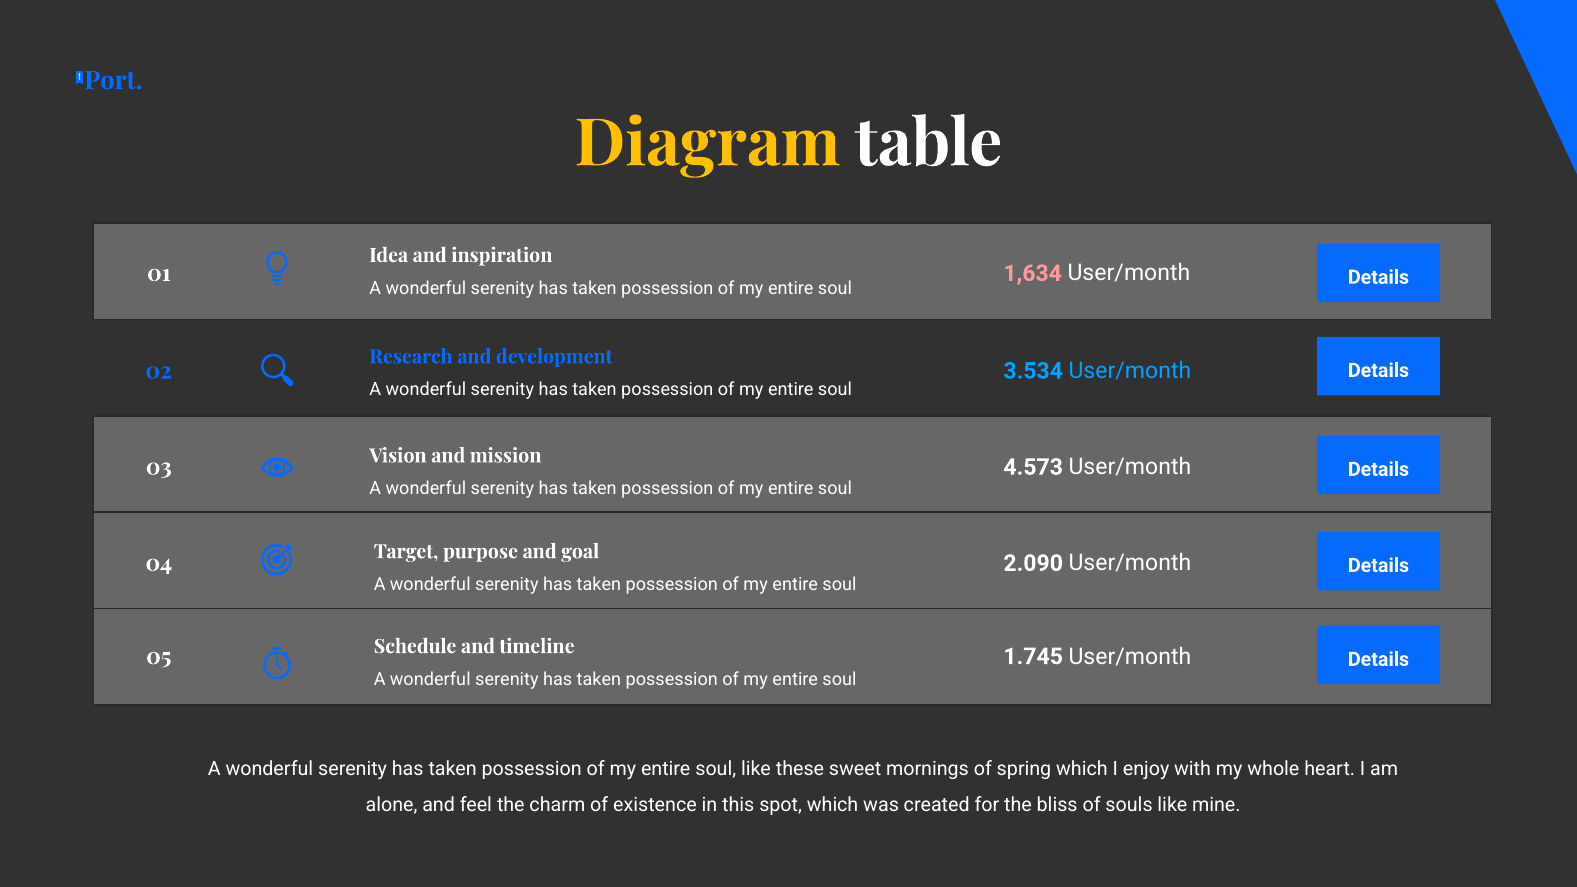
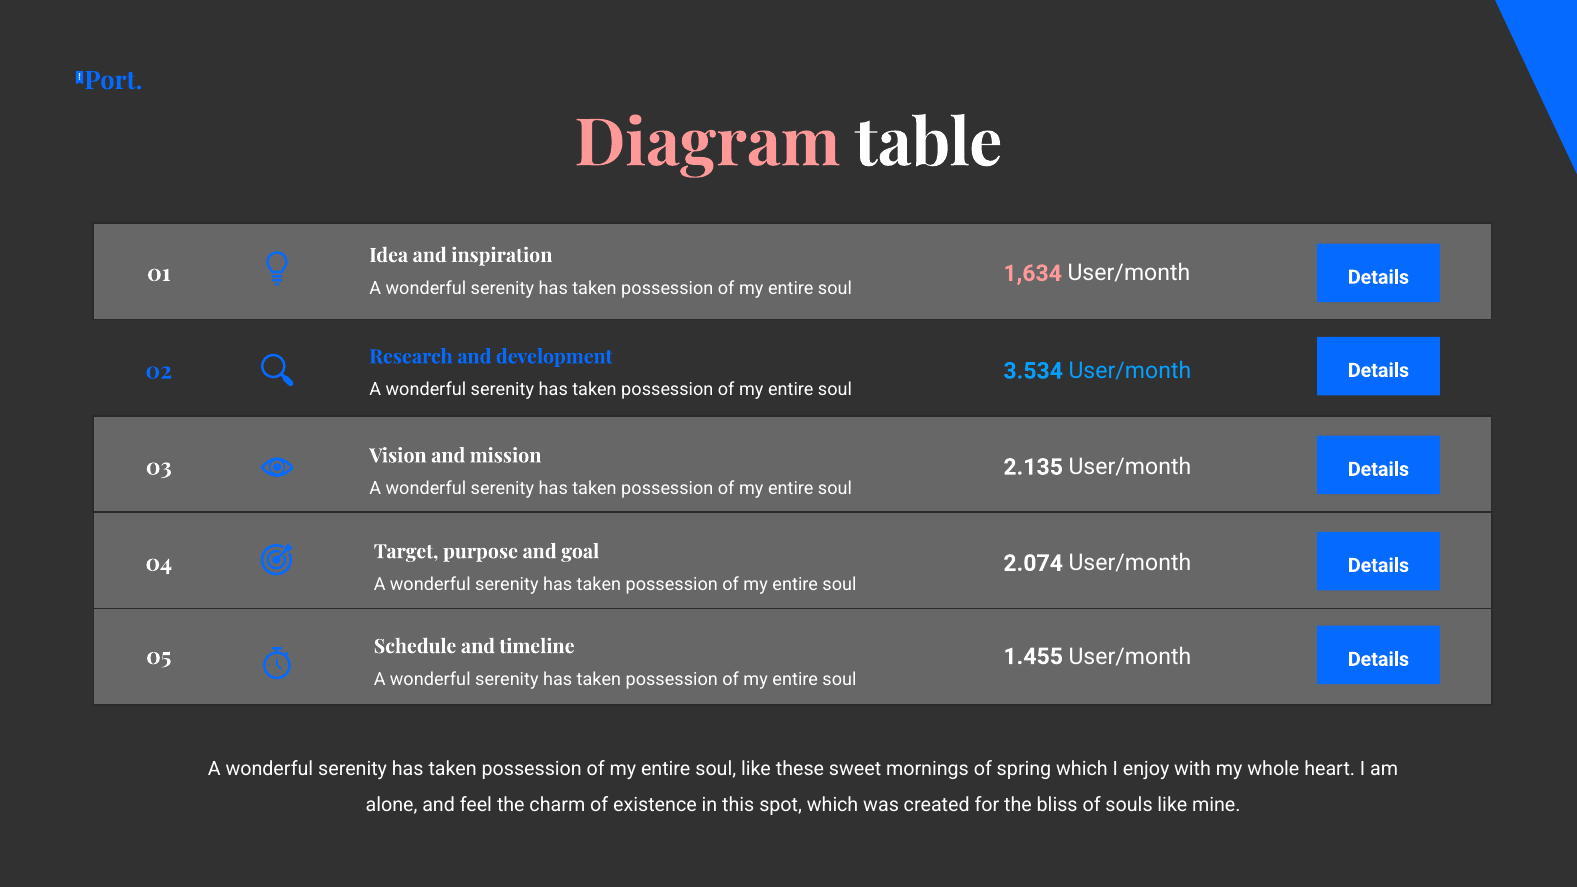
Diagram colour: yellow -> pink (707, 144)
4.573: 4.573 -> 2.135 (1033, 467)
2.090: 2.090 -> 2.074 (1033, 563)
1.745: 1.745 -> 1.455 (1033, 657)
